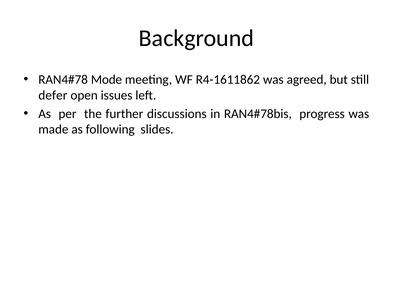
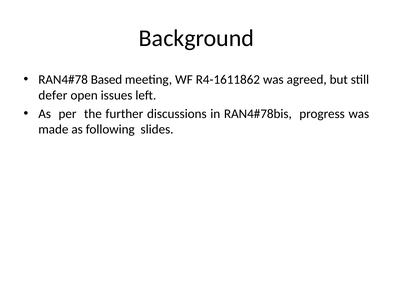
Mode: Mode -> Based (106, 80)
